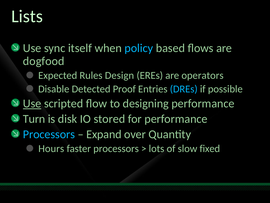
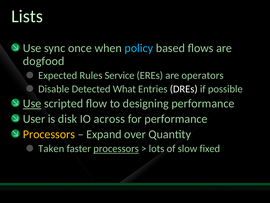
itself: itself -> once (80, 48)
Design: Design -> Service (120, 75)
Proof: Proof -> What (124, 89)
DREs colour: light blue -> white (184, 89)
Turn: Turn -> User (34, 119)
stored: stored -> across (109, 119)
Processors colour: light blue -> yellow (49, 134)
Hours: Hours -> Taken (51, 148)
processors underline: none -> present (116, 148)
